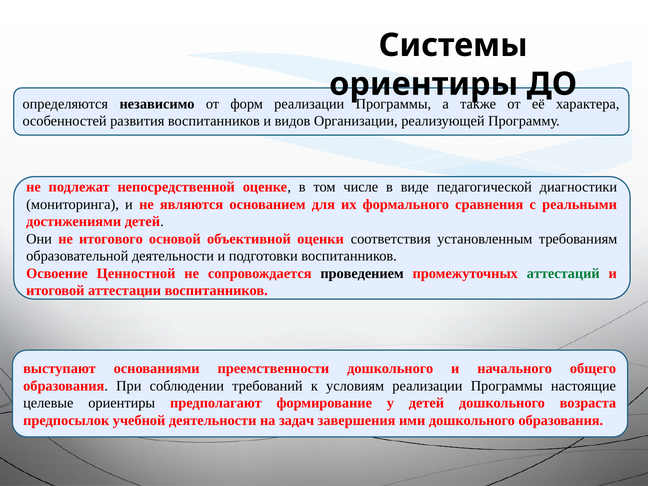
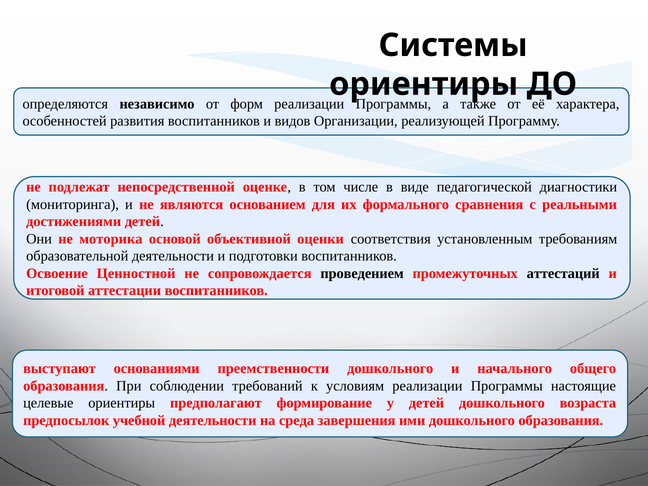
итогового: итогового -> моторика (111, 239)
аттестаций colour: green -> black (563, 273)
задач: задач -> среда (297, 420)
